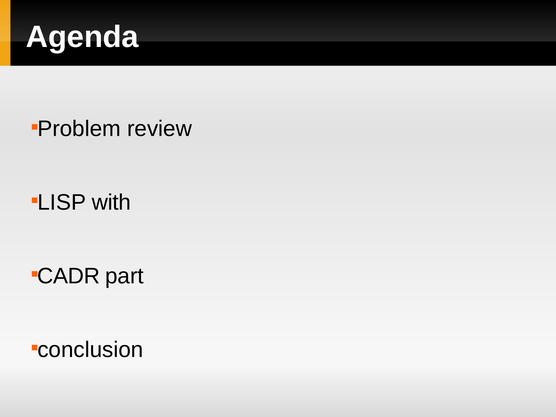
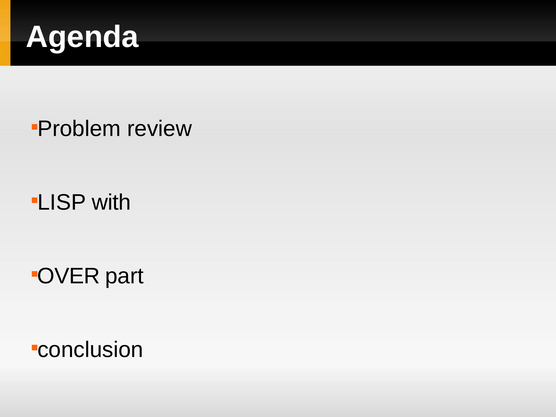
CADR: CADR -> OVER (69, 276)
